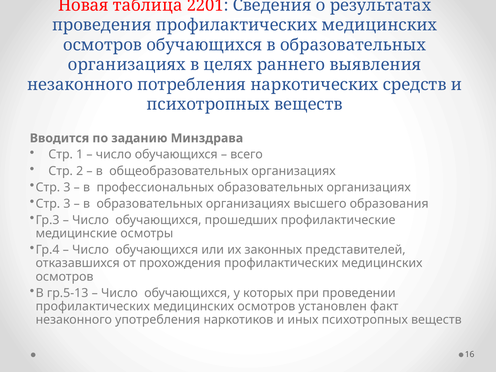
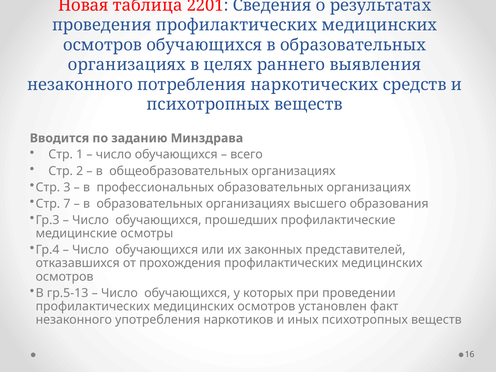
3: 3 -> 7 (67, 204)
